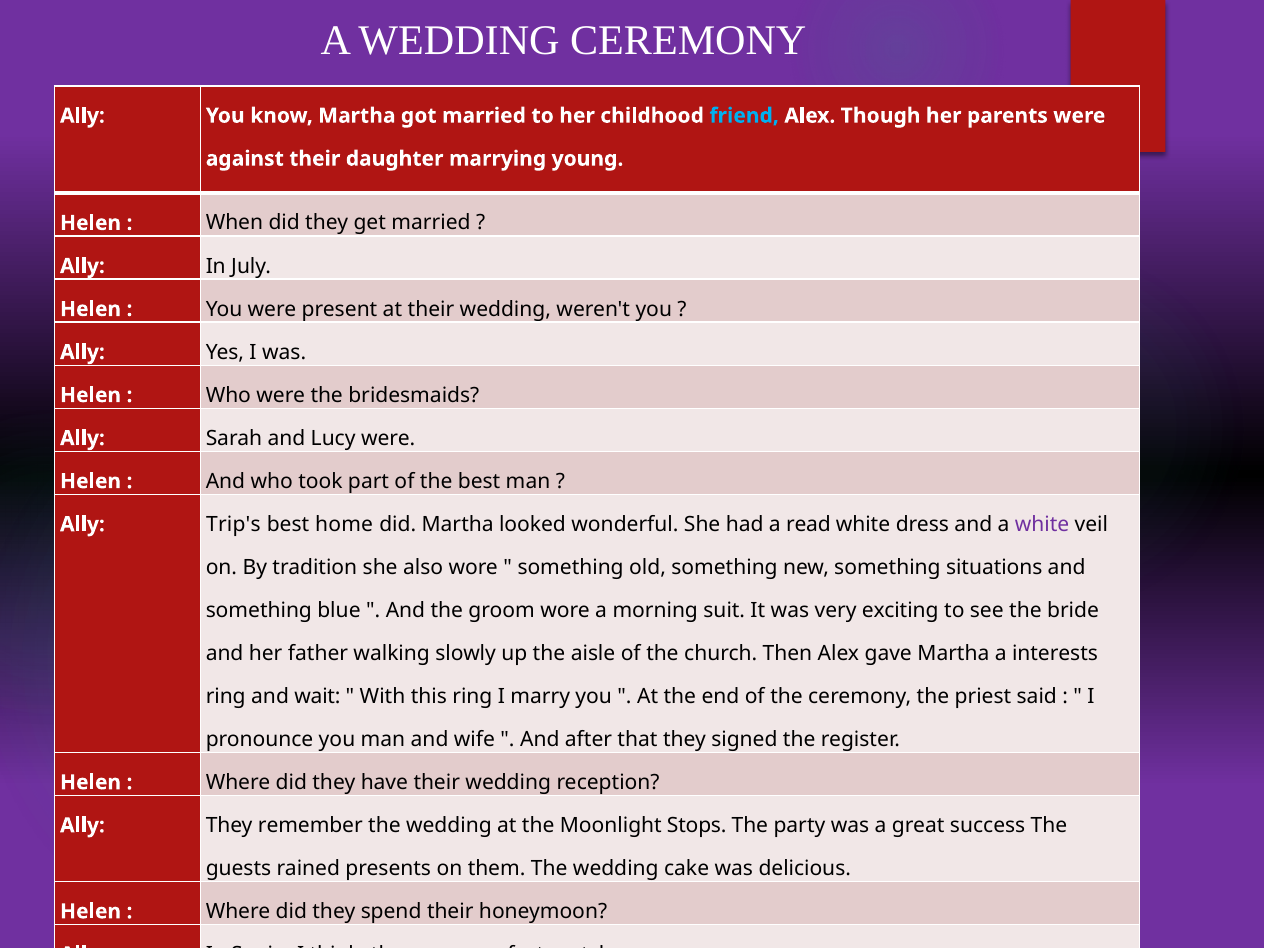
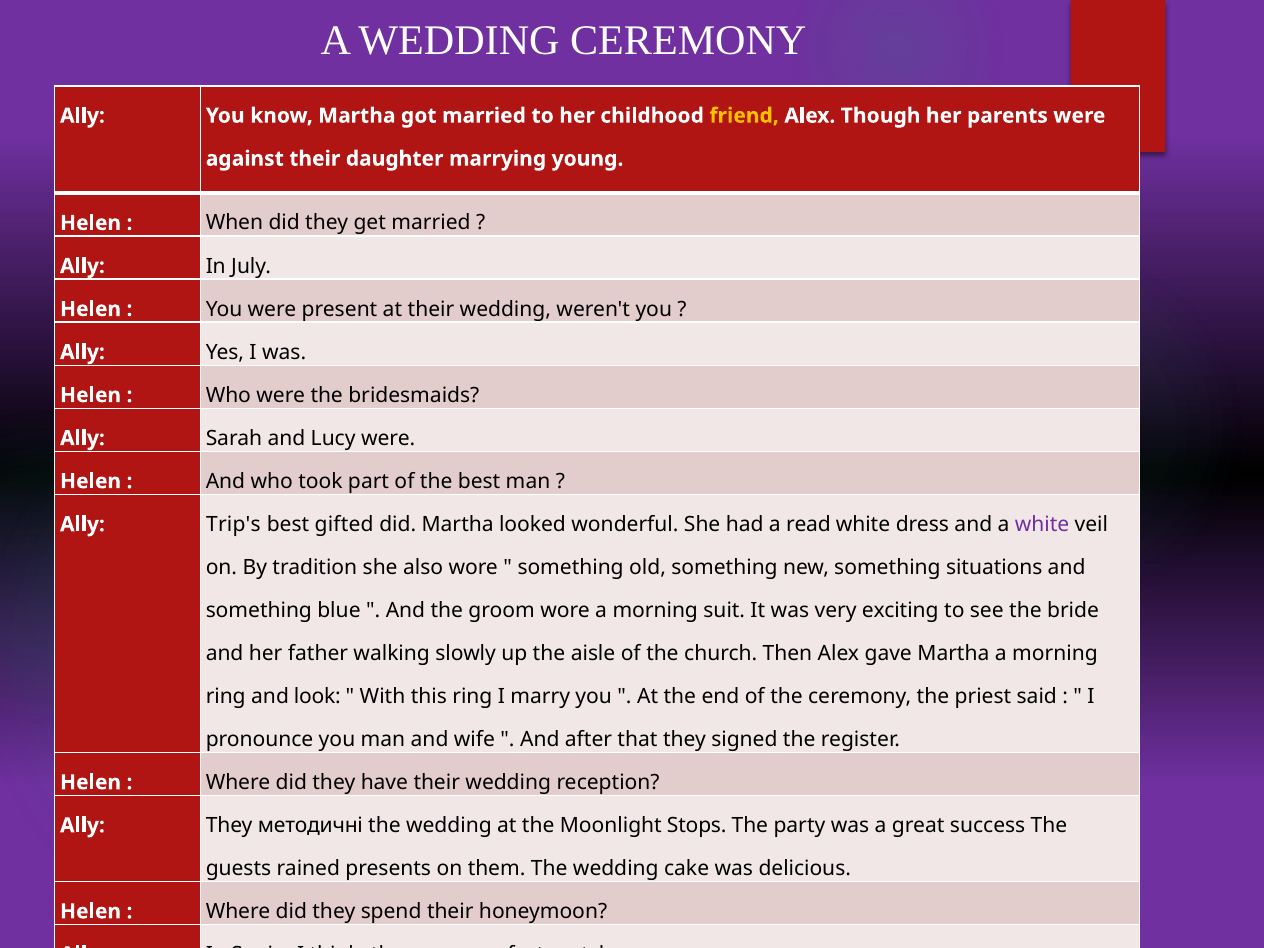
friend colour: light blue -> yellow (744, 116)
home: home -> gifted (344, 524)
Martha a interests: interests -> morning (1055, 653)
wait: wait -> look (317, 696)
remember: remember -> методичні (310, 825)
